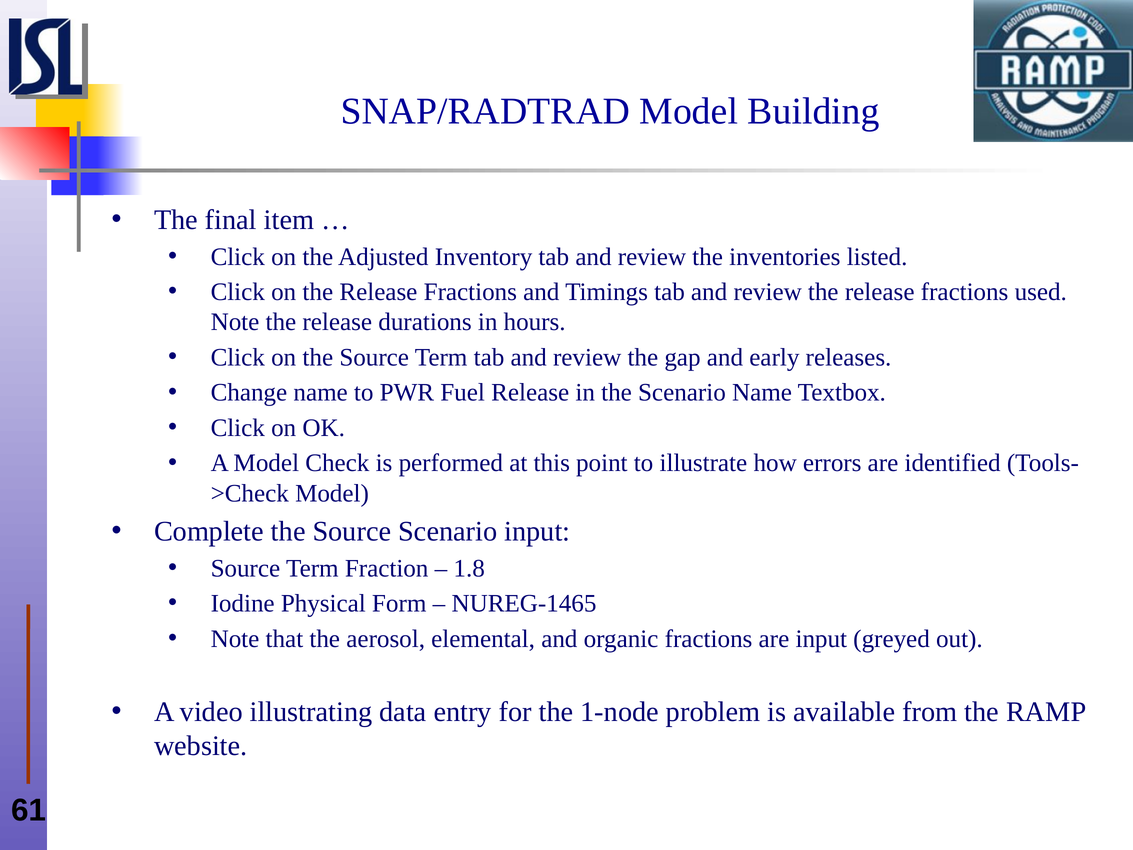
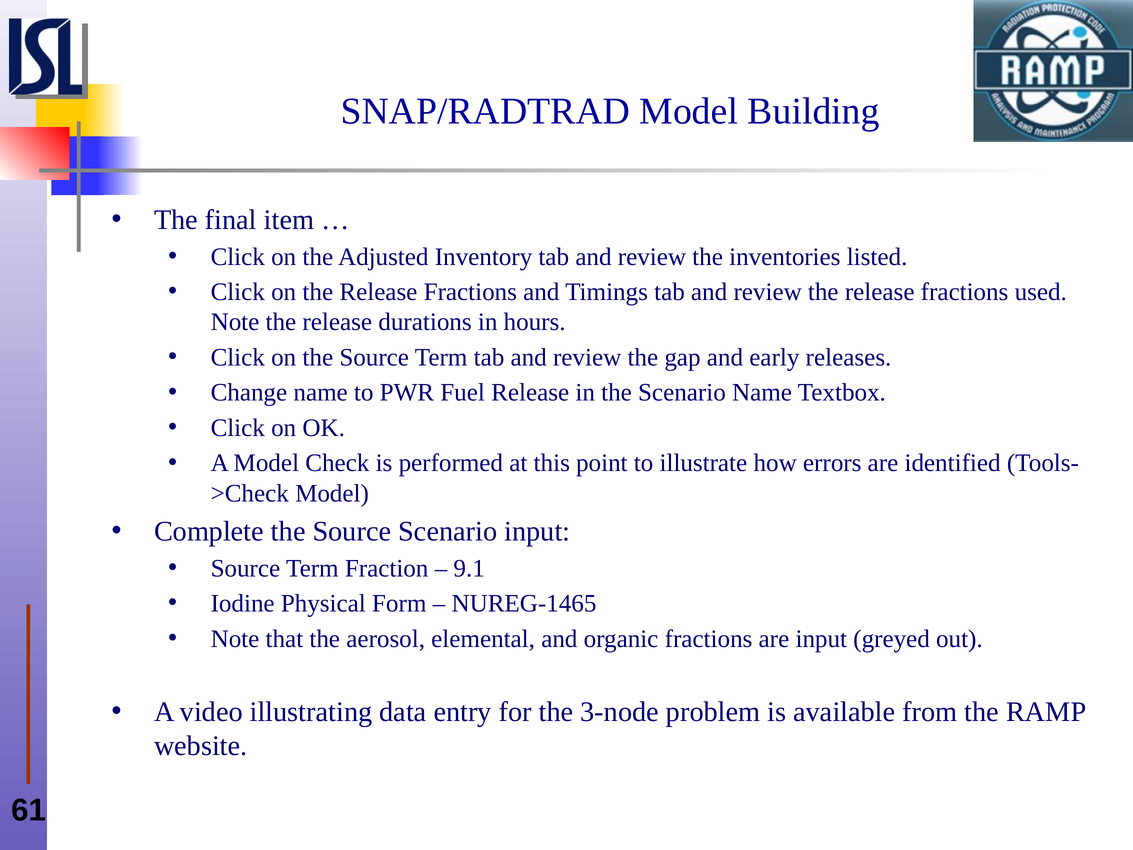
1.8: 1.8 -> 9.1 (469, 568)
1-node: 1-node -> 3-node (620, 712)
